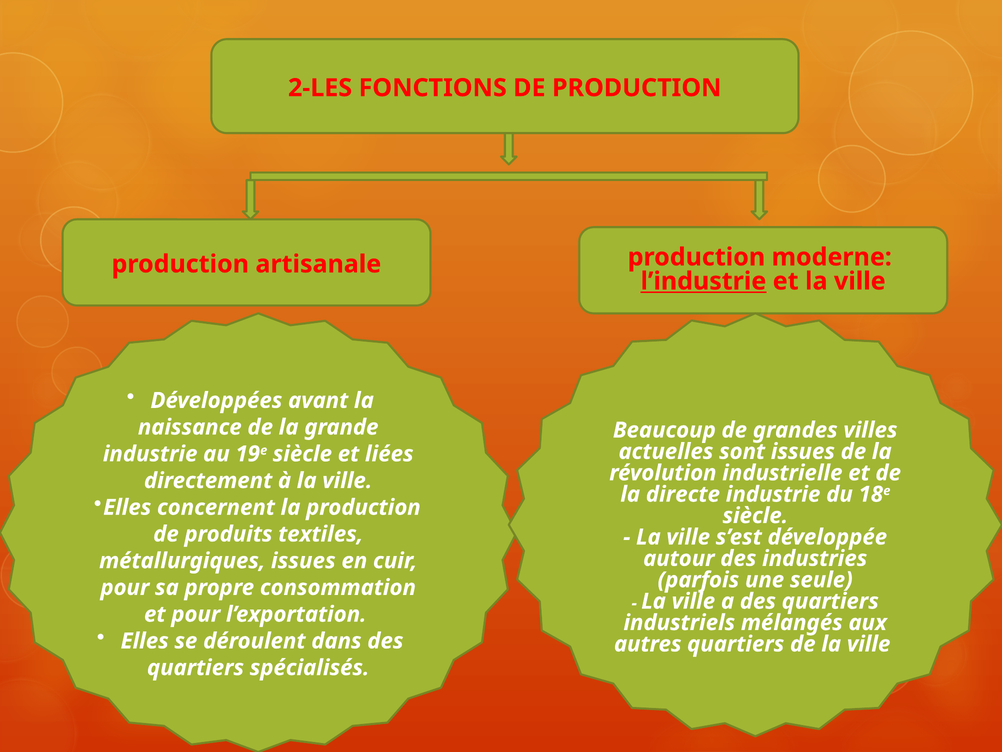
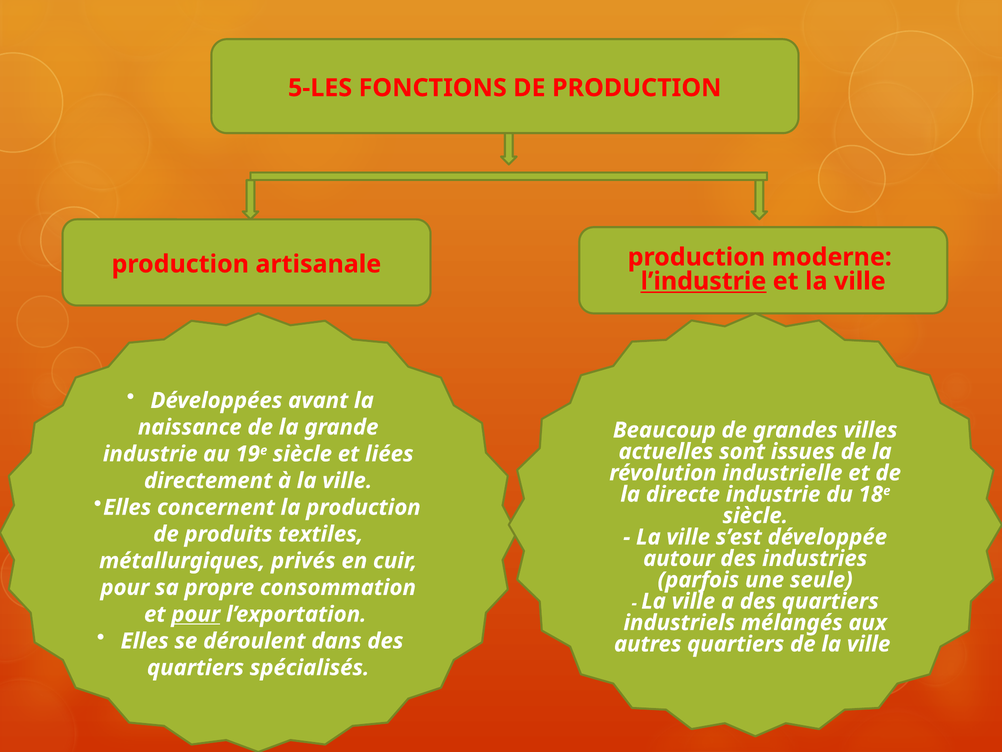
2-LES: 2-LES -> 5-LES (320, 88)
métallurgiques issues: issues -> privés (303, 561)
pour underline: none -> present (196, 614)
